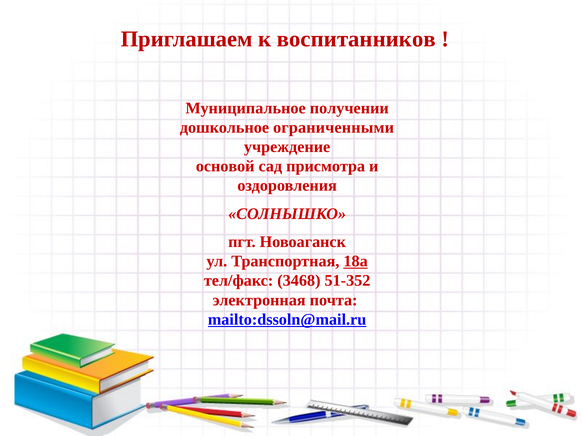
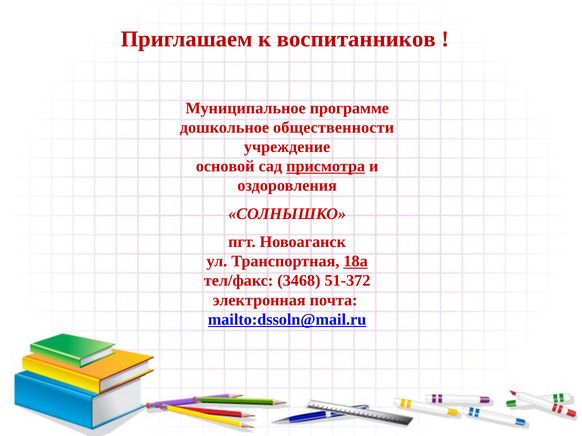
получении: получении -> программе (349, 108)
ограниченными: ограниченными -> общественности (334, 128)
присмотра underline: none -> present (326, 166)
51-352: 51-352 -> 51-372 (347, 281)
